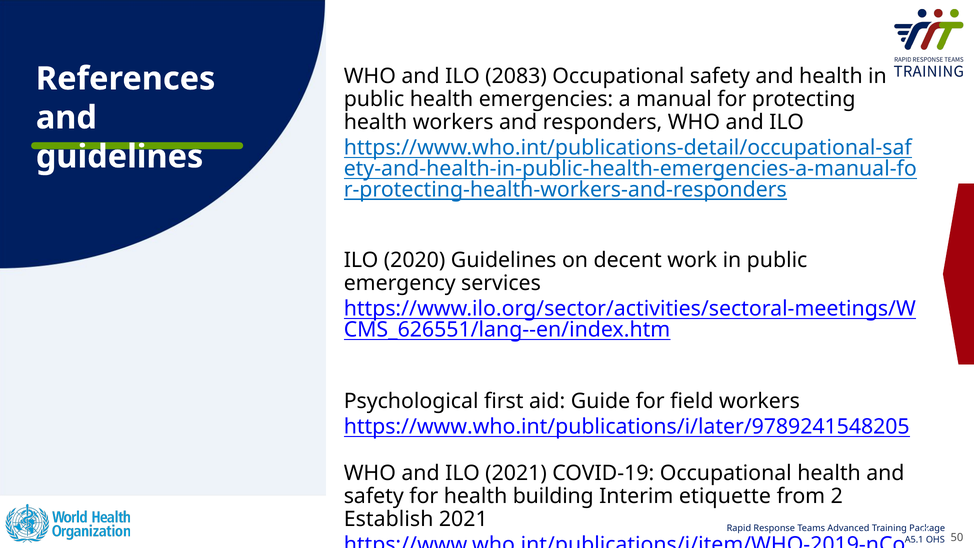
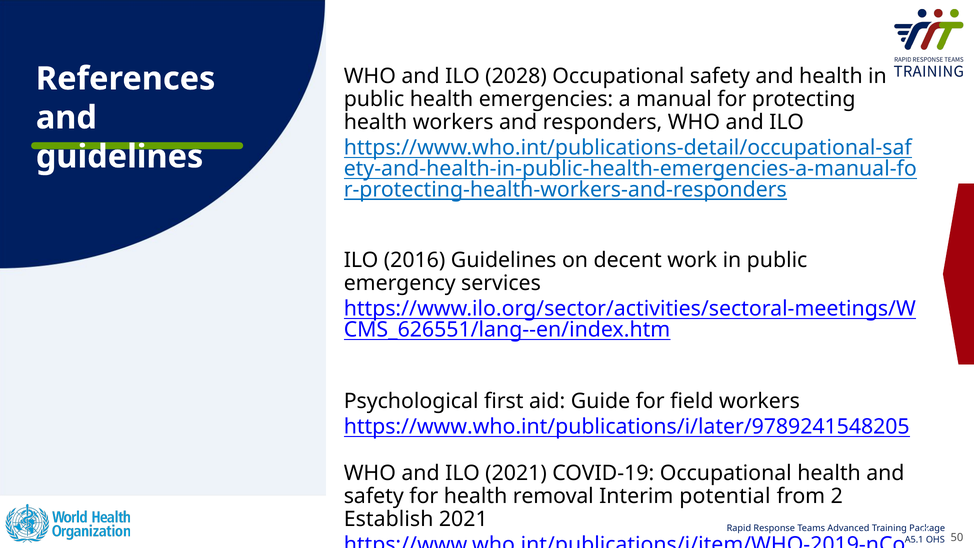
2083: 2083 -> 2028 (516, 76)
2020: 2020 -> 2016 (415, 260)
building: building -> removal (553, 496)
etiquette: etiquette -> potential (725, 496)
